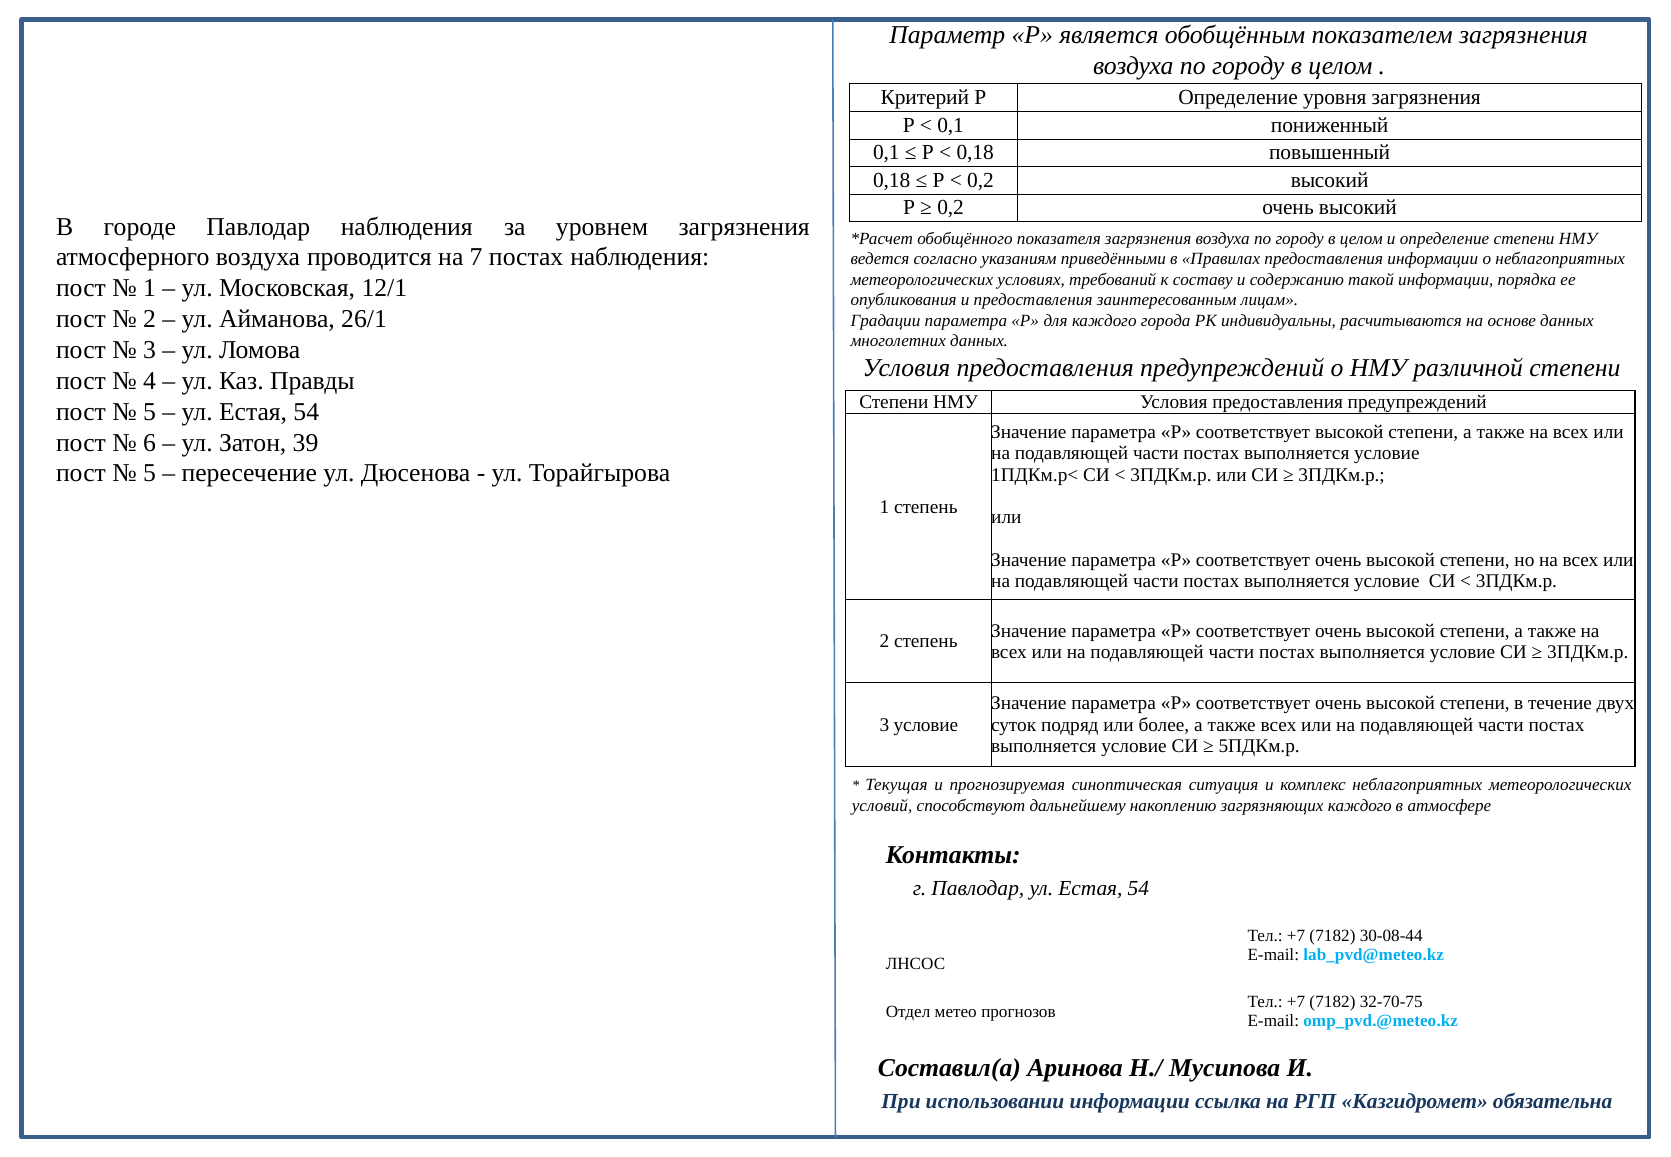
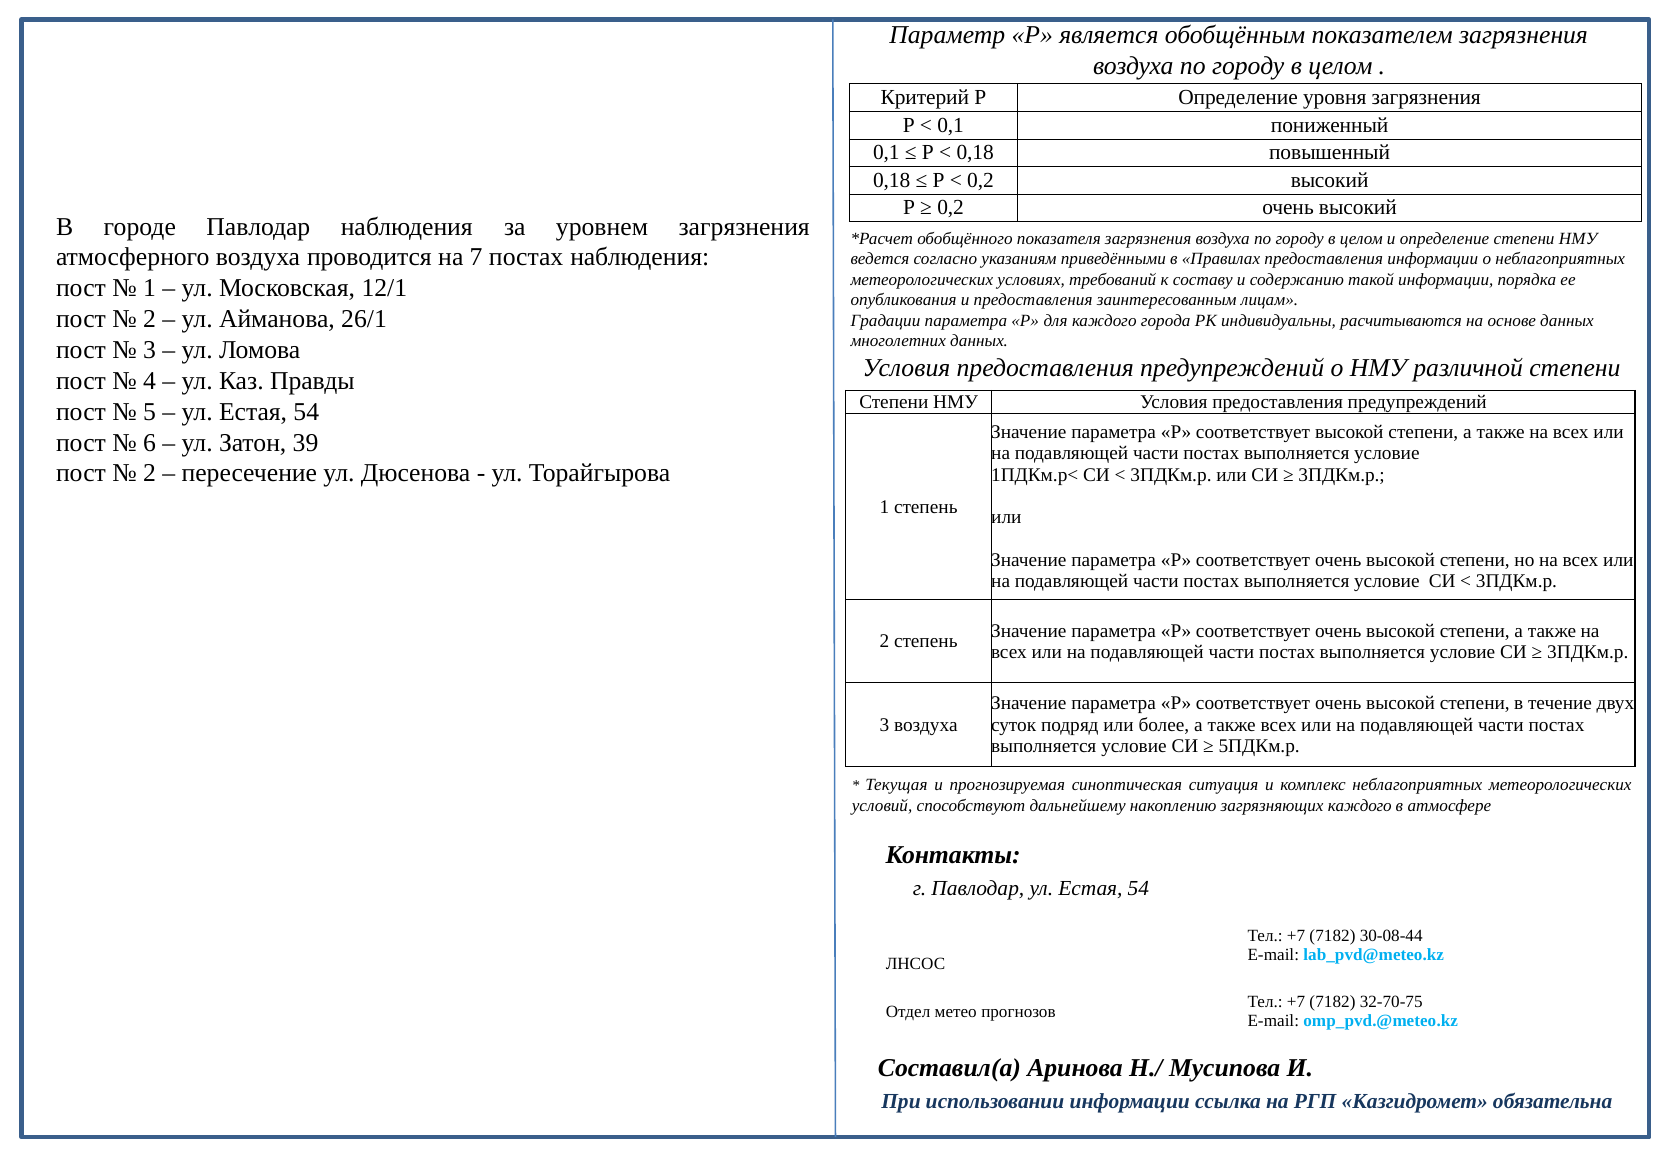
5: 5 -> 2 (150, 473)
3 условие: условие -> воздуха (926, 725)
